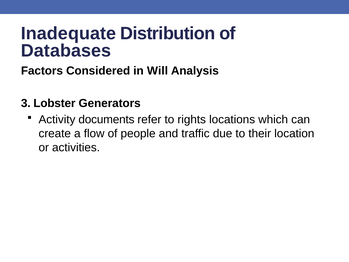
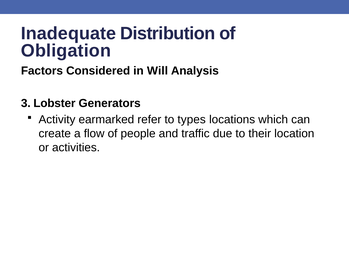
Databases: Databases -> Obligation (66, 51)
documents: documents -> earmarked (106, 119)
rights: rights -> types (192, 119)
